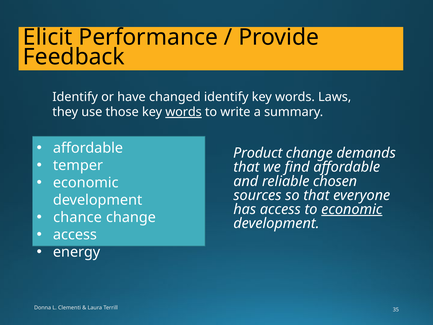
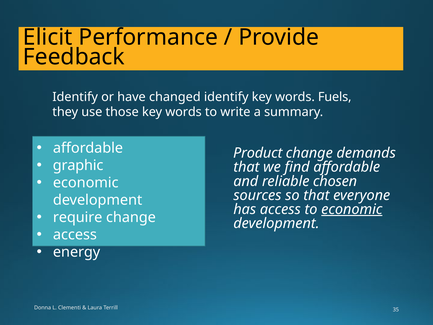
Laws: Laws -> Fuels (335, 97)
words underline: present -> none (184, 112)
temper: temper -> graphic (78, 165)
chance: chance -> require (78, 217)
